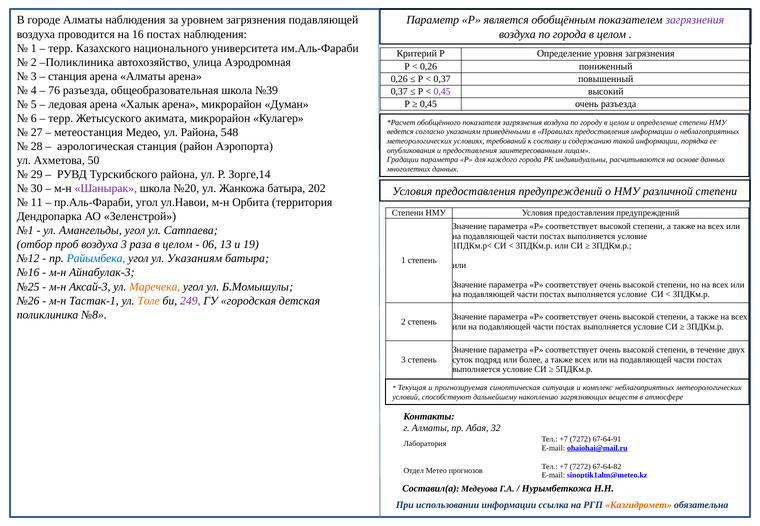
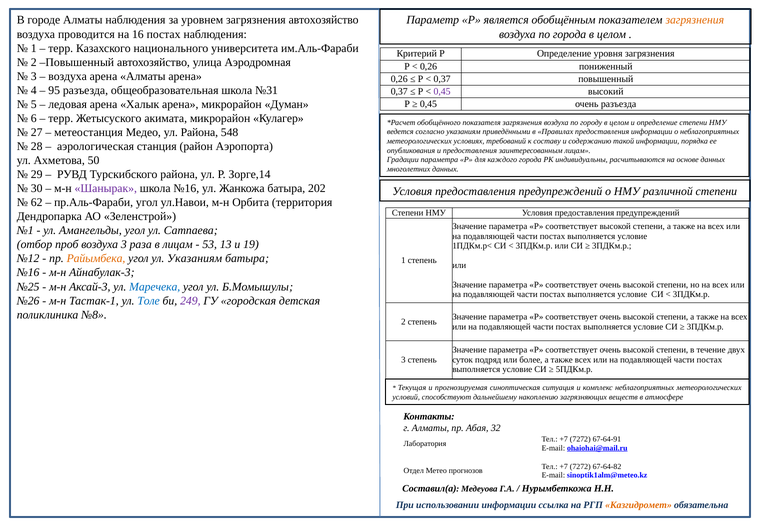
загрязнения подавляющей: подавляющей -> автохозяйство (324, 20)
загрязнения colour: purple -> orange (695, 20)
2 Поликлиника: Поликлиника -> Повышенный (77, 62)
станция: станция -> воздуха (68, 76)
76: 76 -> 95 (54, 90)
№39: №39 -> №31 (267, 90)
школа №20: №20 -> №16 (186, 189)
11: 11 -> 62 (37, 203)
раза в целом: целом -> лицам (178, 245)
06: 06 -> 53 (210, 245)
Райымбека colour: blue -> orange (96, 259)
Маречека colour: orange -> blue (155, 287)
Толе colour: orange -> blue (149, 301)
